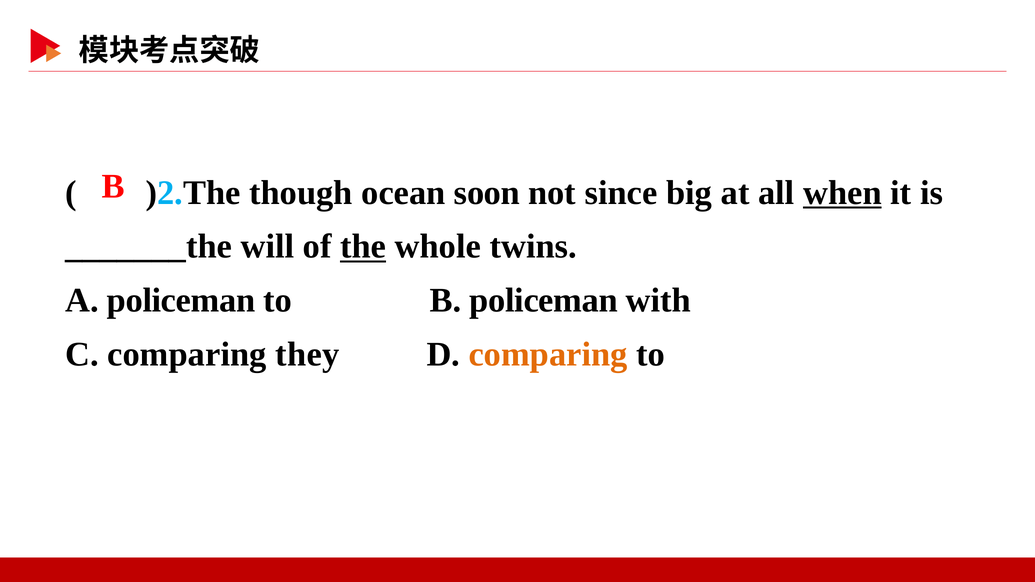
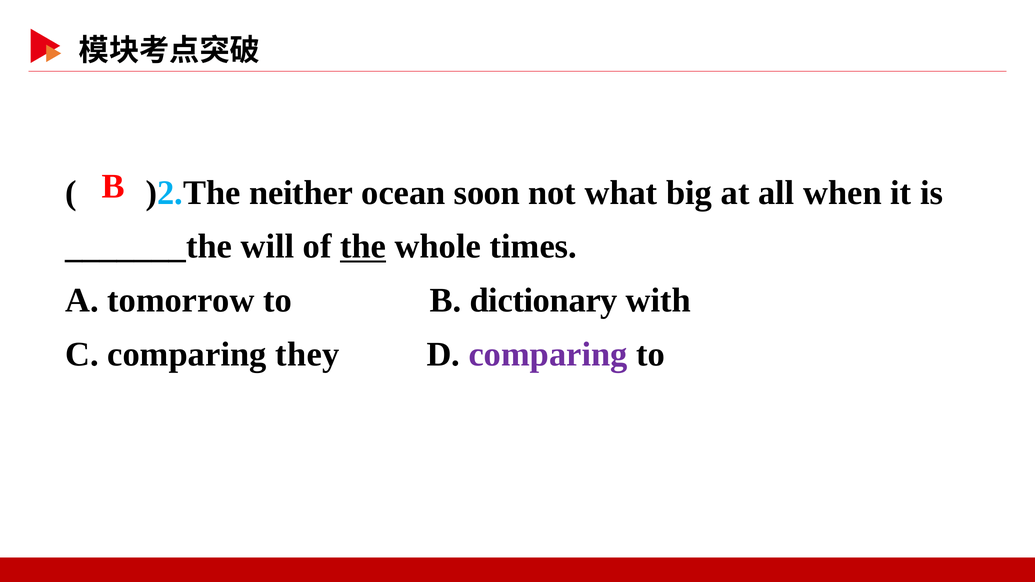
though: though -> neither (301, 193)
since: since -> what (621, 193)
when underline: present -> none (842, 193)
twins: twins -> times (533, 247)
A policeman: policeman -> tomorrow (181, 300)
B policeman: policeman -> dictionary (544, 300)
comparing colour: orange -> purple (548, 354)
